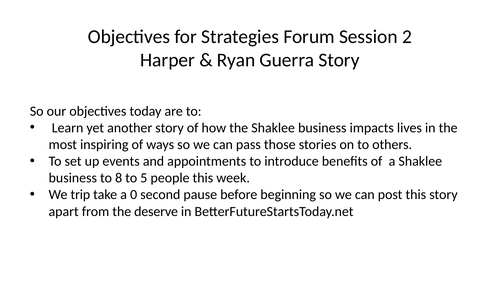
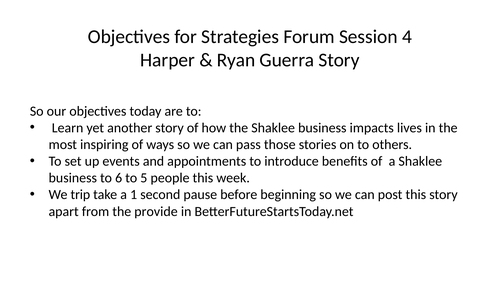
2: 2 -> 4 (407, 37)
8: 8 -> 6 (119, 178)
0: 0 -> 1 (134, 194)
deserve: deserve -> provide (156, 211)
